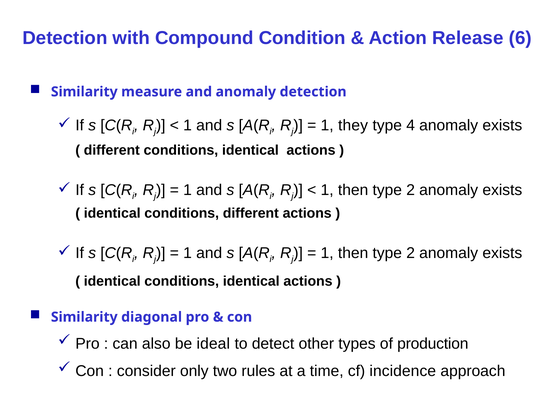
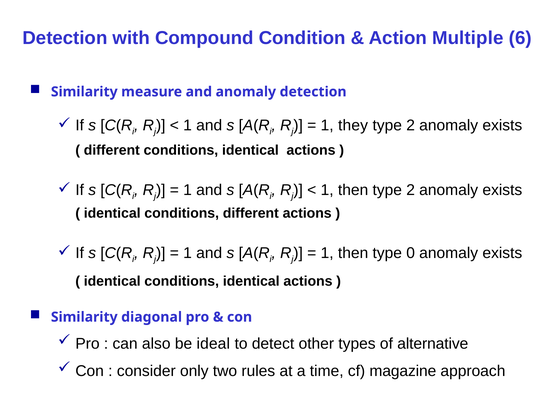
Release: Release -> Multiple (468, 38)
4: 4 -> 2 (411, 125)
2: 2 -> 0 (411, 253)
production: production -> alternative (433, 344)
incidence: incidence -> magazine (403, 371)
